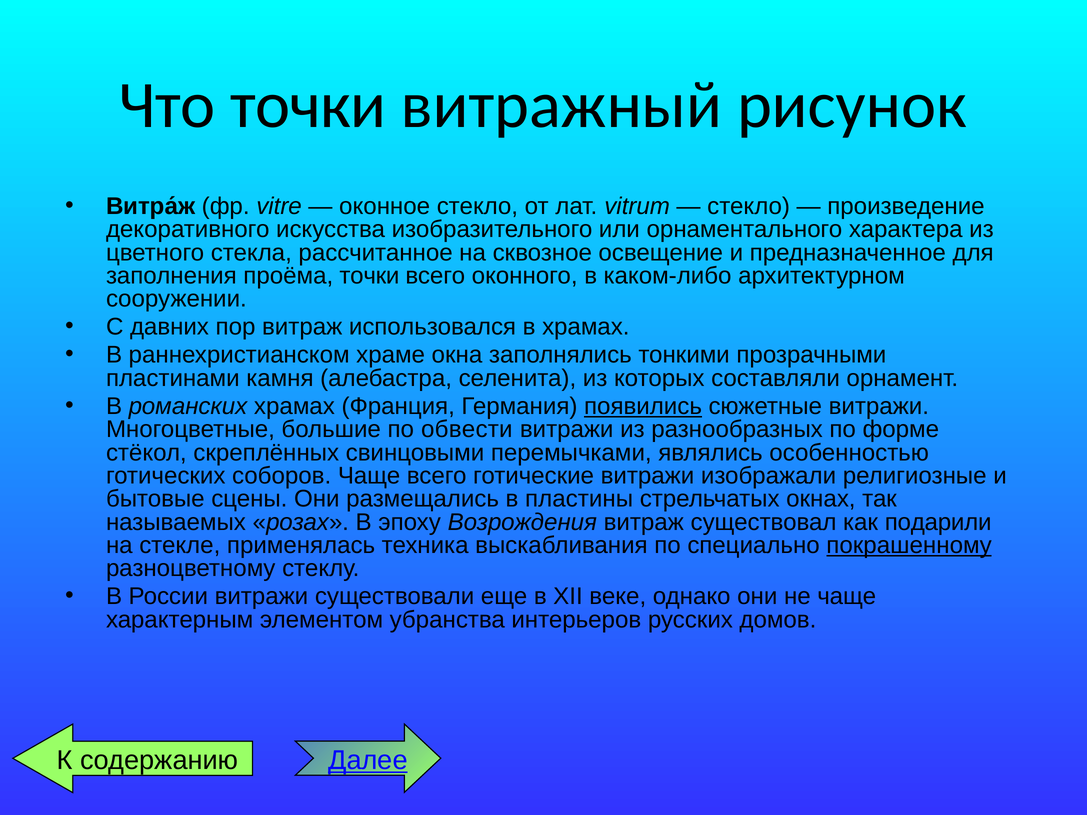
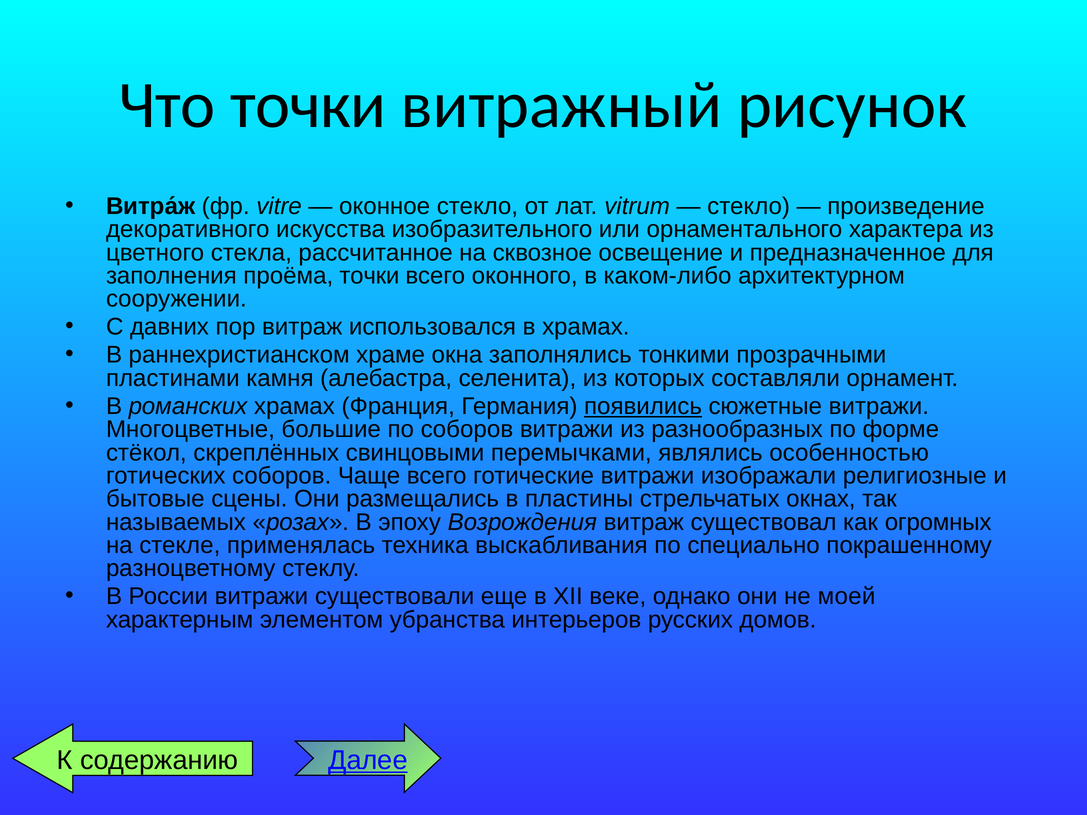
по обвести: обвести -> соборов (467, 429)
подарили: подарили -> огромных (938, 522)
покрашенному underline: present -> none (909, 545)
не чаще: чаще -> моей (847, 597)
